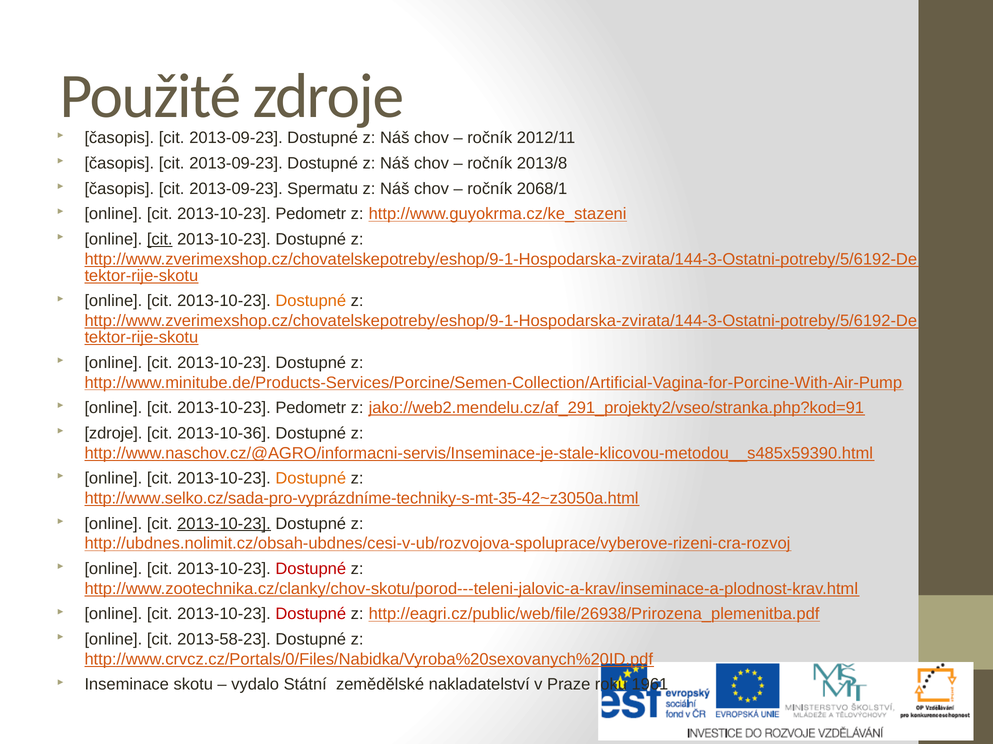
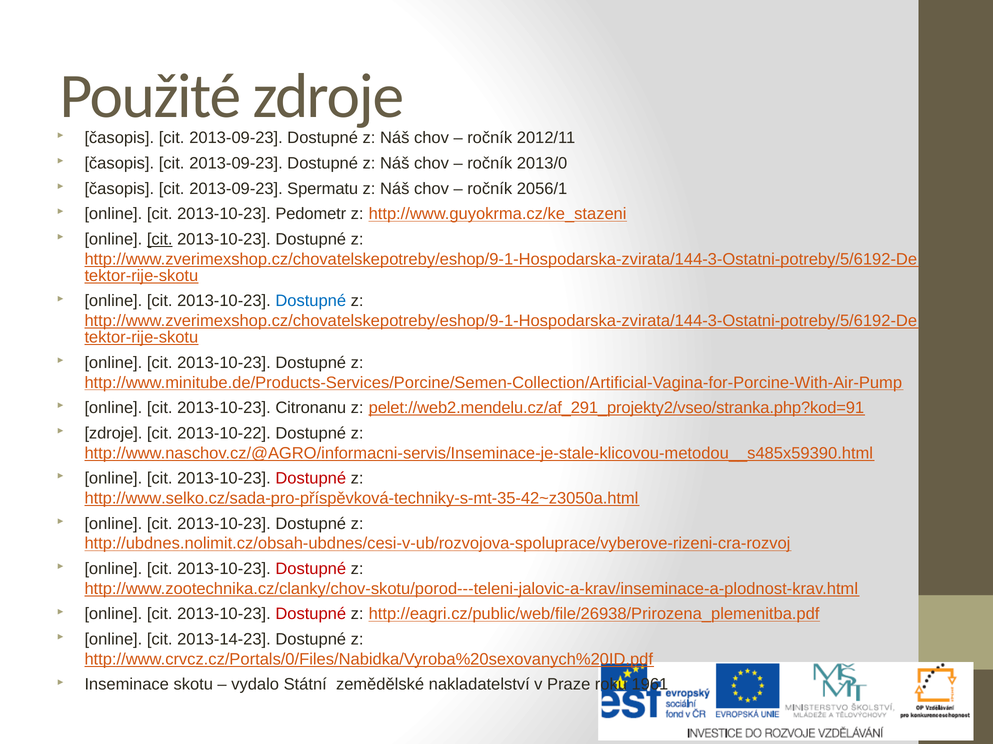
2013/8: 2013/8 -> 2013/0 (542, 163)
2068/1: 2068/1 -> 2056/1 (542, 189)
Dostupné colour: orange -> blue (311, 301)
Pedometr: Pedometr -> Citronanu (311, 408)
jako://web2.mendelu.cz/af_291_projekty2/vseo/stranka.php?kod=91: jako://web2.mendelu.cz/af_291_projekty2/vseo/stranka.php?kod=91 -> pelet://web2.mendelu.cz/af_291_projekty2/vseo/stranka.php?kod=91 (616, 408)
2013-10-36: 2013-10-36 -> 2013-10-22 (224, 434)
Dostupné colour: orange -> red (311, 479)
http://www.selko.cz/sada-pro-vyprázdníme-techniky-s-mt-35-42~z3050a.html: http://www.selko.cz/sada-pro-vyprázdníme-techniky-s-mt-35-42~z3050a.html -> http://www.selko.cz/sada-pro-příspěvková-techniky-s-mt-35-42~z3050a.html (361, 499)
2013-10-23 underline: present -> none (224, 524)
2013-58-23: 2013-58-23 -> 2013-14-23 (224, 640)
